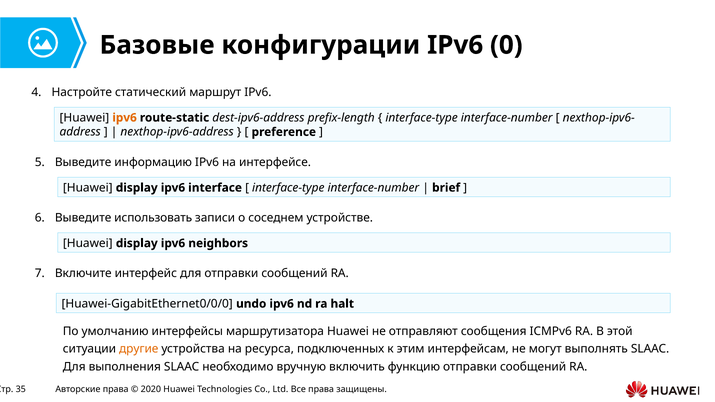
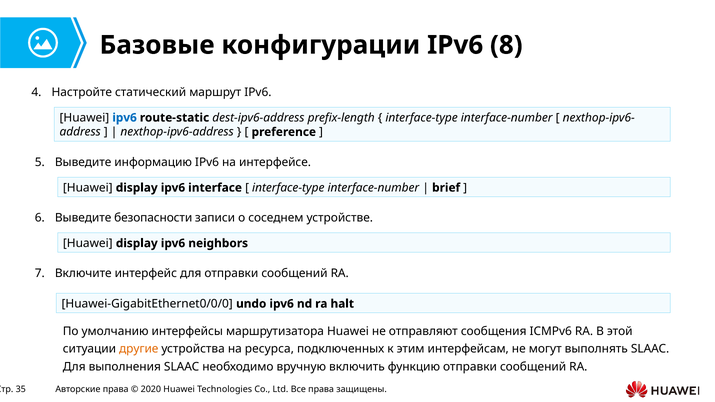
0: 0 -> 8 (506, 45)
ipv6 colour: orange -> blue (125, 118)
использовать: использовать -> безопасности (153, 218)
